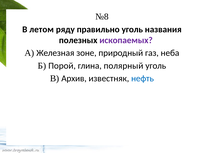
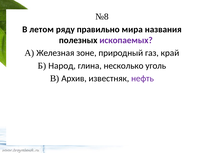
правильно уголь: уголь -> мира (132, 29)
неба: неба -> край (170, 53)
Порой: Порой -> Народ (62, 66)
полярный: полярный -> несколько (124, 66)
нефть colour: blue -> purple (143, 78)
